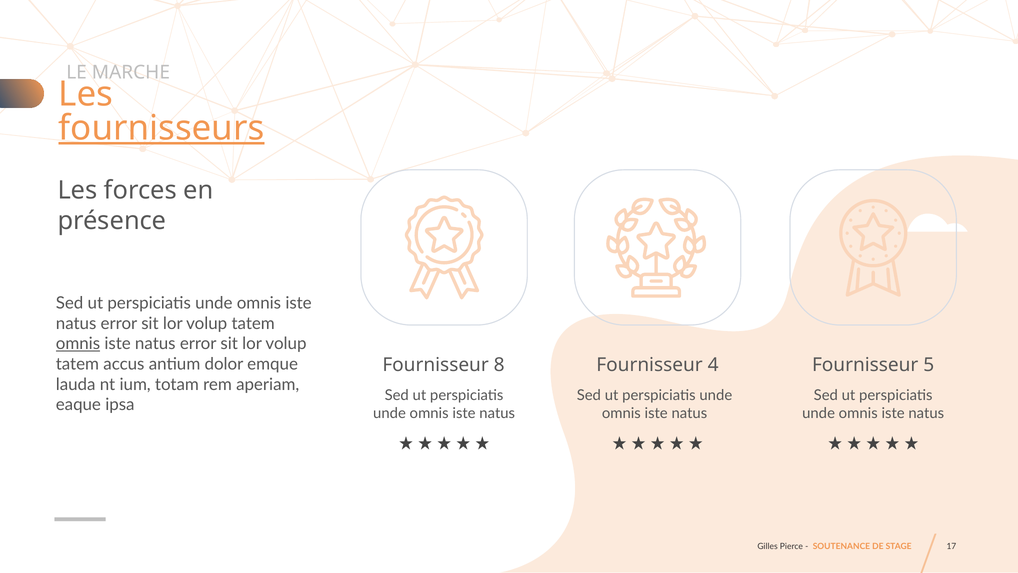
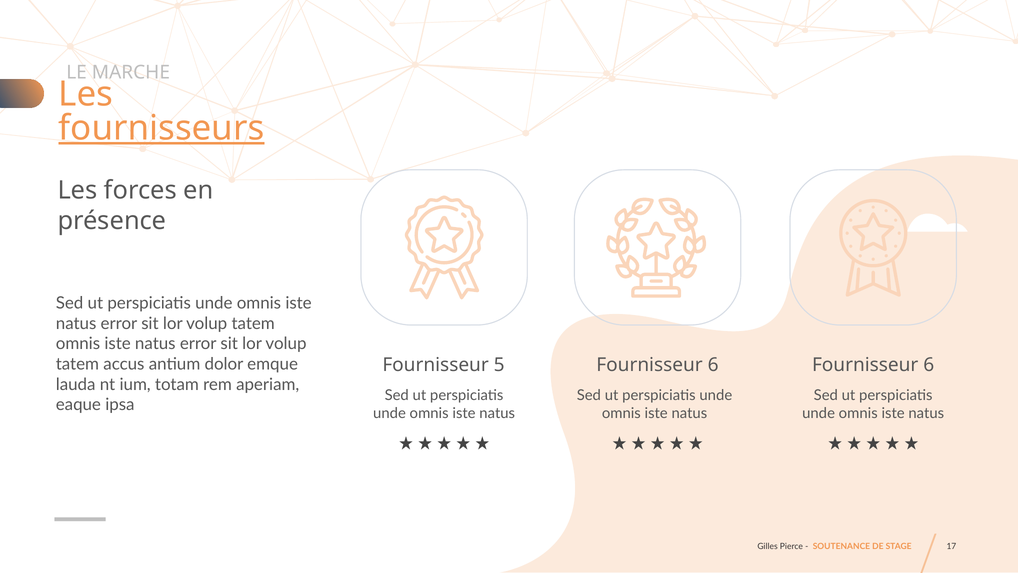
omnis underline: present -> none (78, 344)
8: 8 -> 5 (499, 365)
4: 4 -> 6 (713, 365)
5: 5 -> 6 (929, 365)
